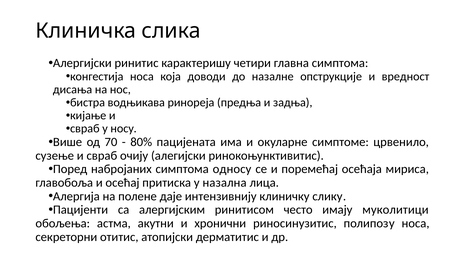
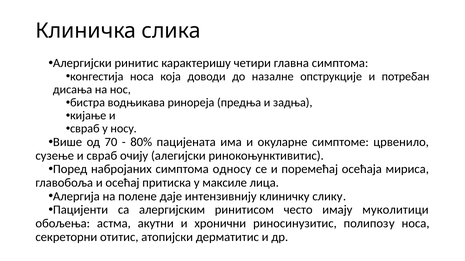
вредност: вредност -> потребан (406, 77)
назална: назална -> максиле (225, 183)
